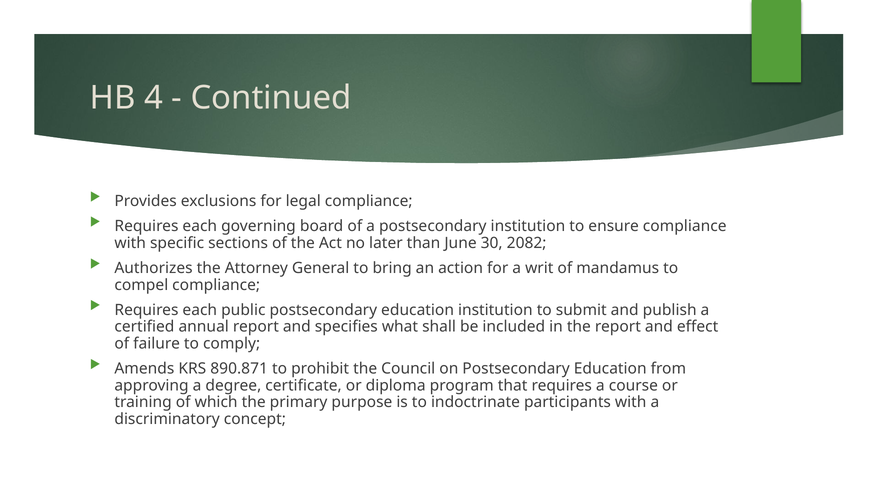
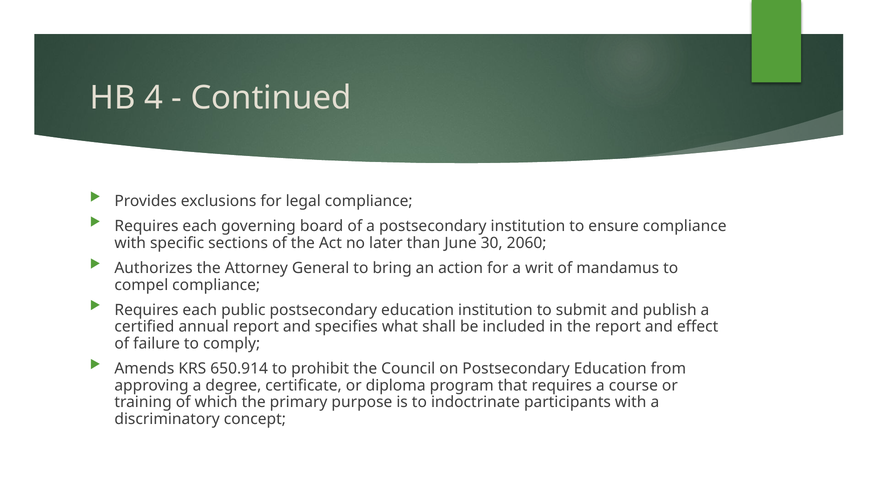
2082: 2082 -> 2060 (527, 243)
890.871: 890.871 -> 650.914 (239, 368)
